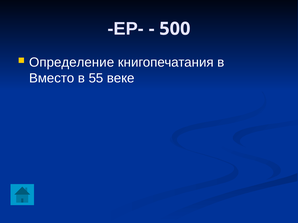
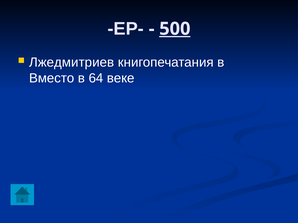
500 underline: none -> present (175, 29)
Определение: Определение -> Лжедмитриев (72, 63)
55: 55 -> 64 (96, 78)
